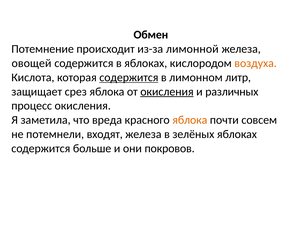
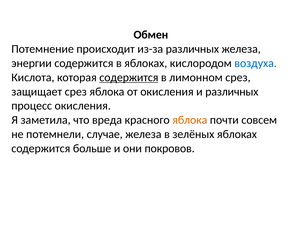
из-за лимонной: лимонной -> различных (192, 49)
овощей: овощей -> энергии (32, 63)
воздуха colour: orange -> blue (256, 63)
лимонном литр: литр -> срез (238, 77)
окисления underline: present -> none (167, 92)
входят: входят -> случае (105, 134)
